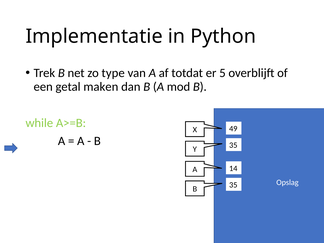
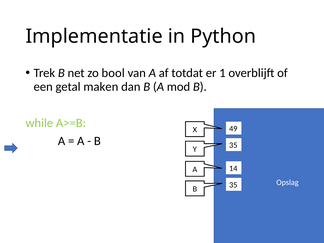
type: type -> bool (113, 73)
5: 5 -> 1 (222, 73)
